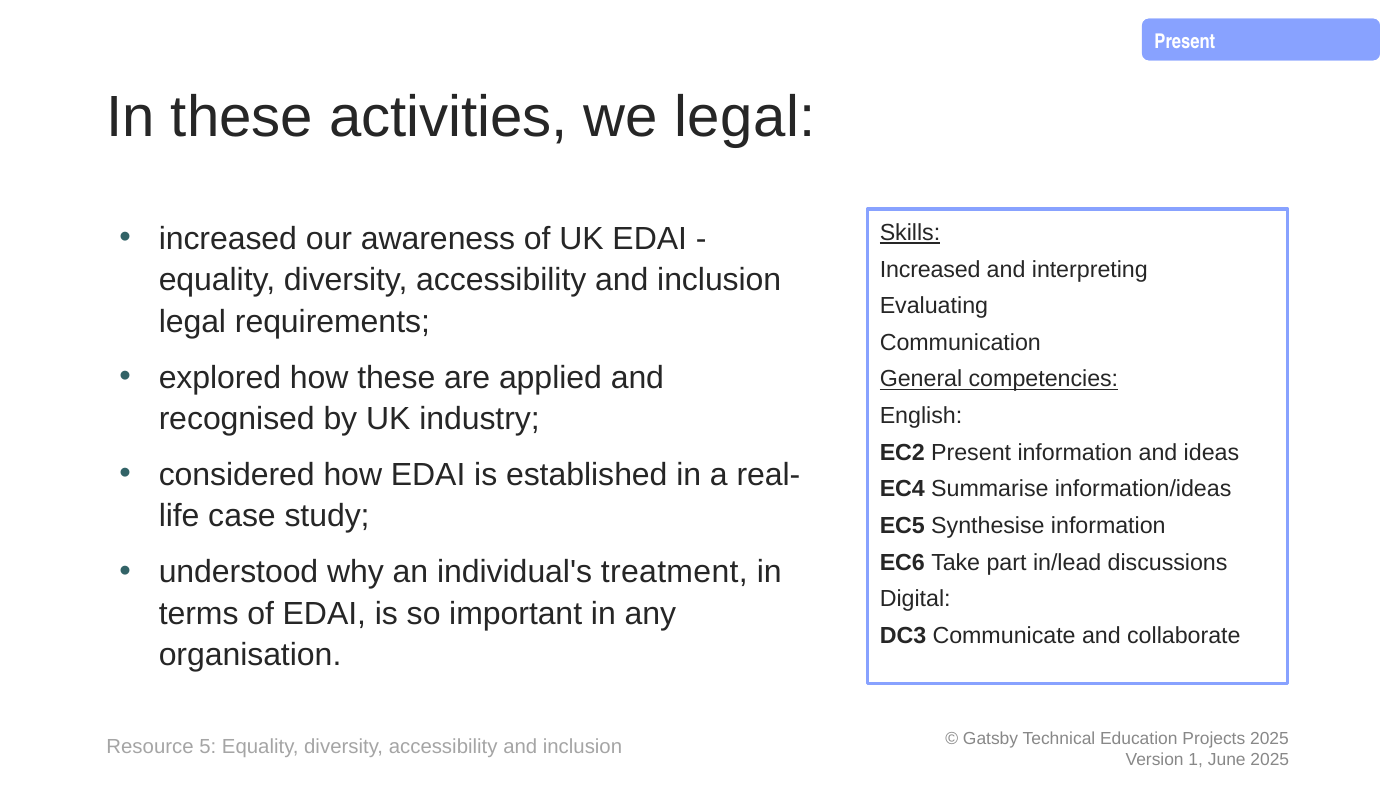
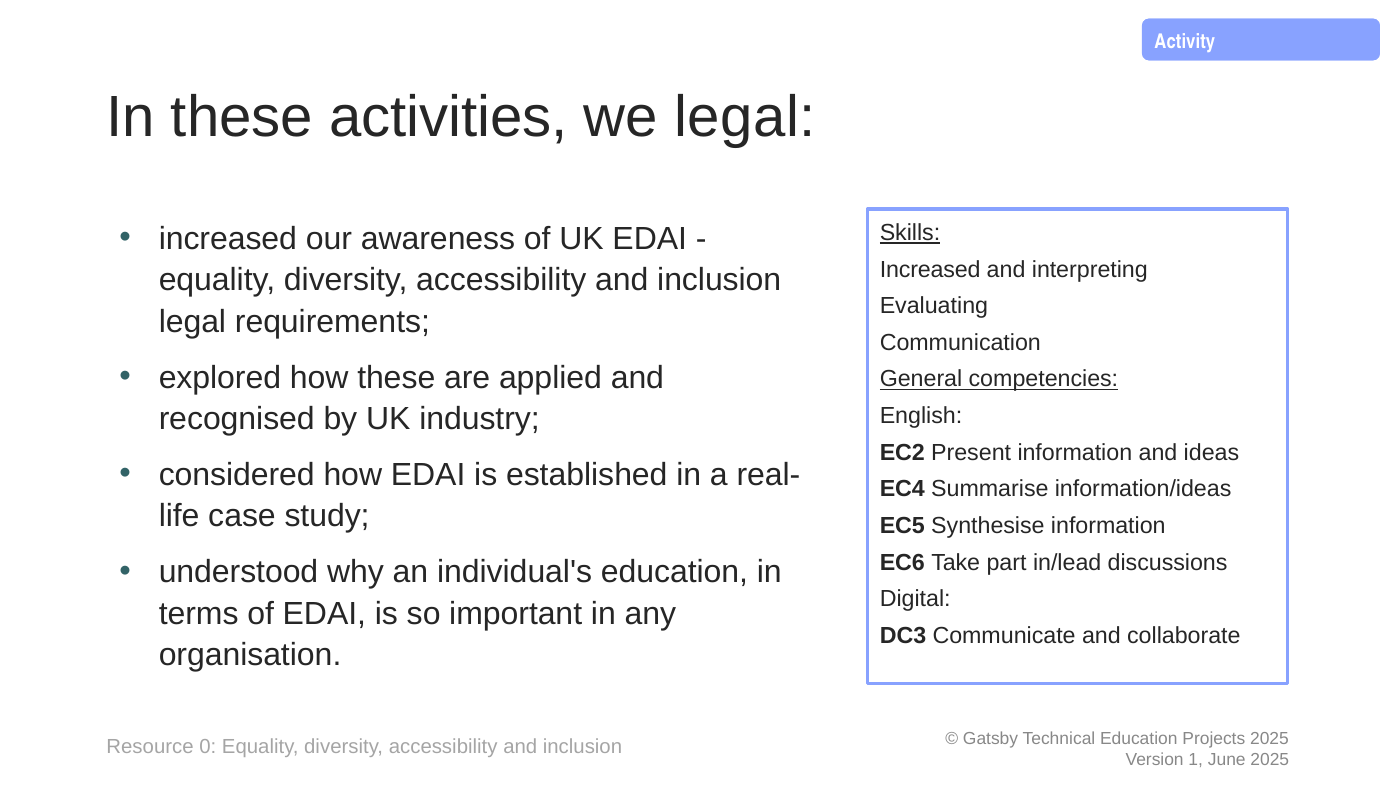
Present: Present -> Activity (1185, 41)
individual's treatment: treatment -> education (674, 572)
5: 5 -> 0 (208, 747)
